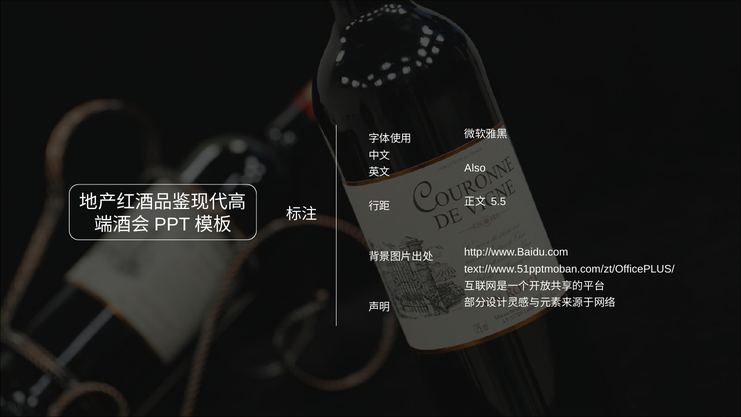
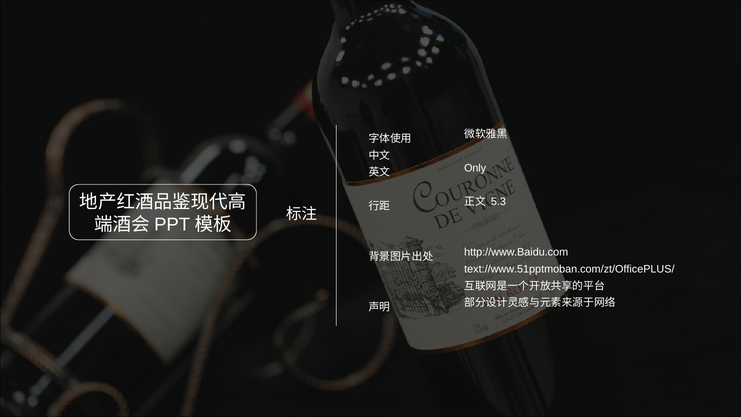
Also: Also -> Only (475, 168)
5.5: 5.5 -> 5.3 (498, 202)
